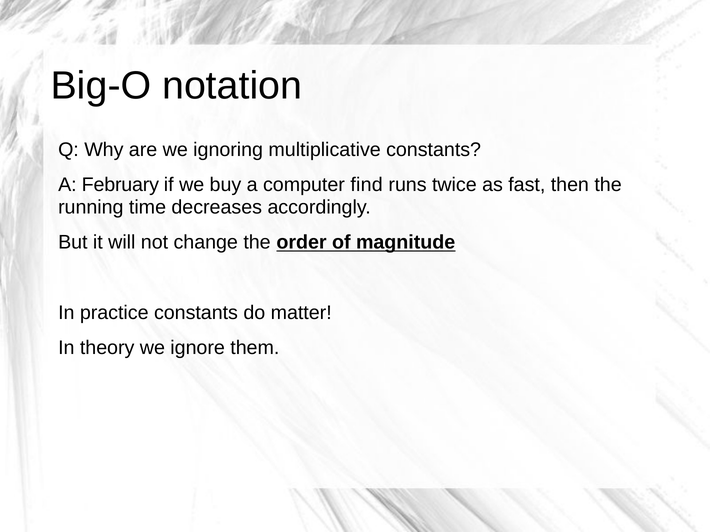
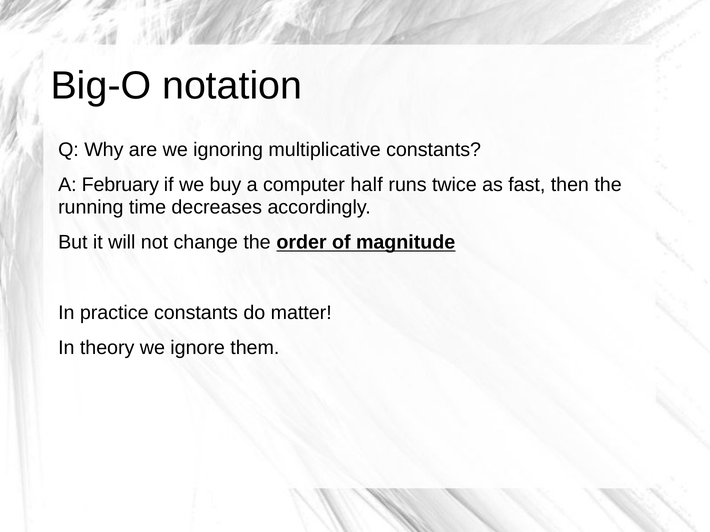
find: find -> half (367, 185)
